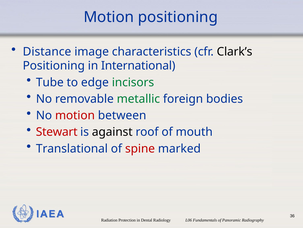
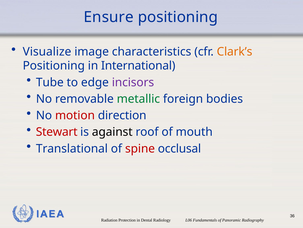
Motion: Motion -> Ensure (109, 17)
Distance: Distance -> Visualize (47, 51)
Clark’s colour: black -> orange (235, 51)
incisors colour: green -> purple (133, 82)
between: between -> direction (122, 115)
marked: marked -> occlusal (179, 148)
